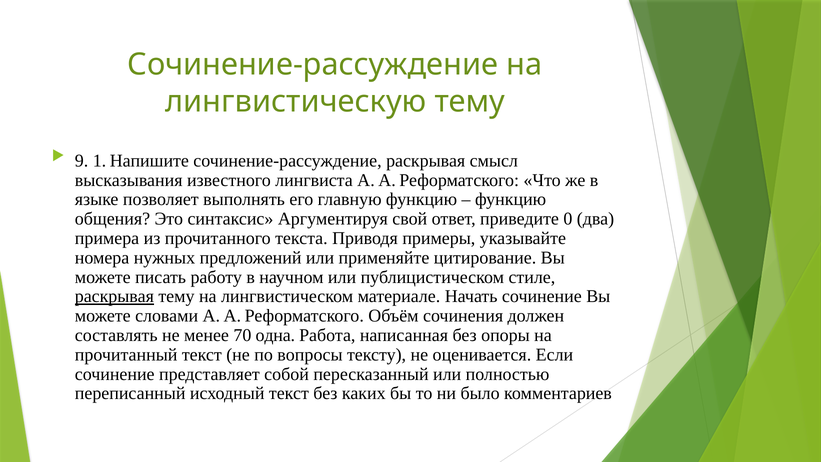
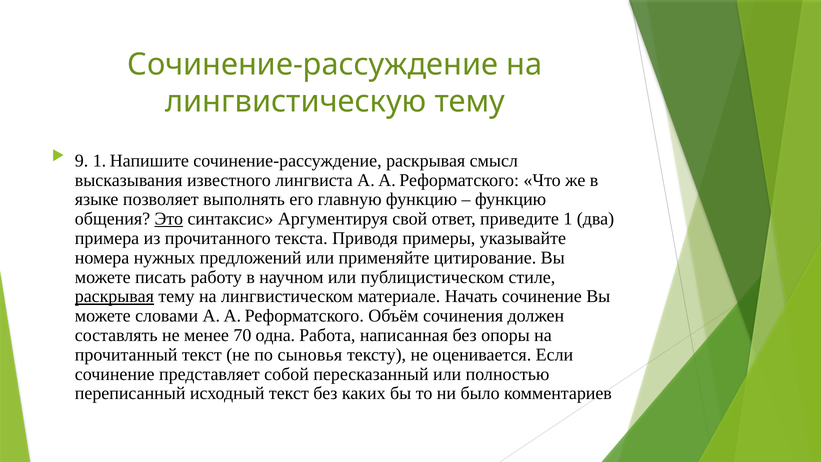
Это underline: none -> present (169, 219)
приведите 0: 0 -> 1 (568, 219)
вопросы: вопросы -> сыновья (310, 355)
